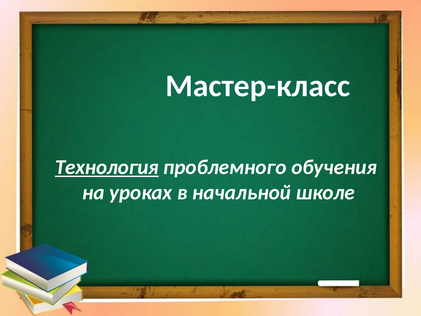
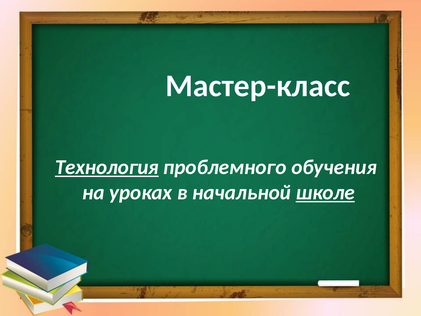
школе underline: none -> present (325, 192)
